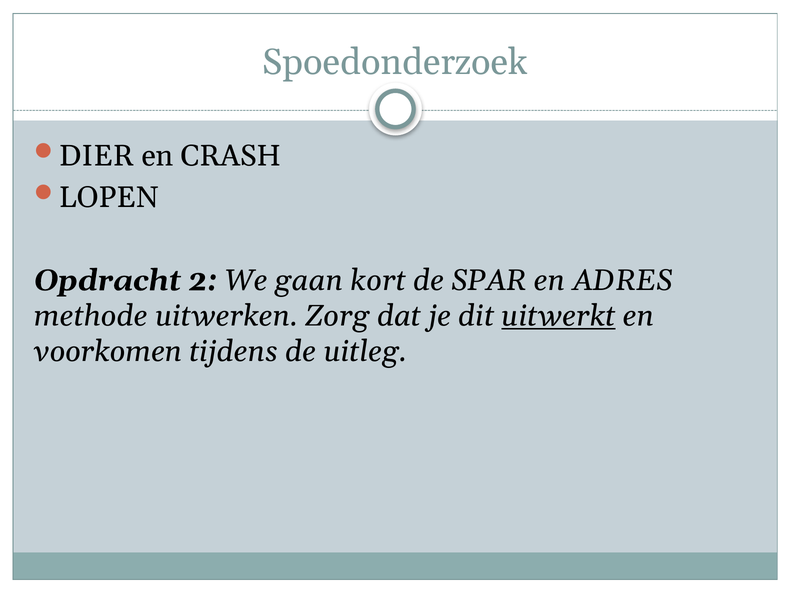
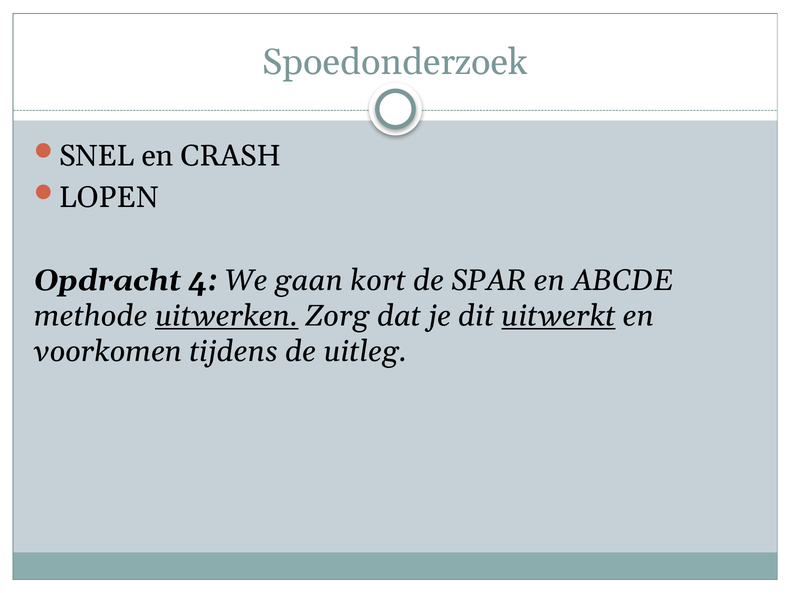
DIER: DIER -> SNEL (97, 156)
2: 2 -> 4 (203, 281)
ADRES: ADRES -> ABCDE (623, 281)
uitwerken underline: none -> present (227, 316)
